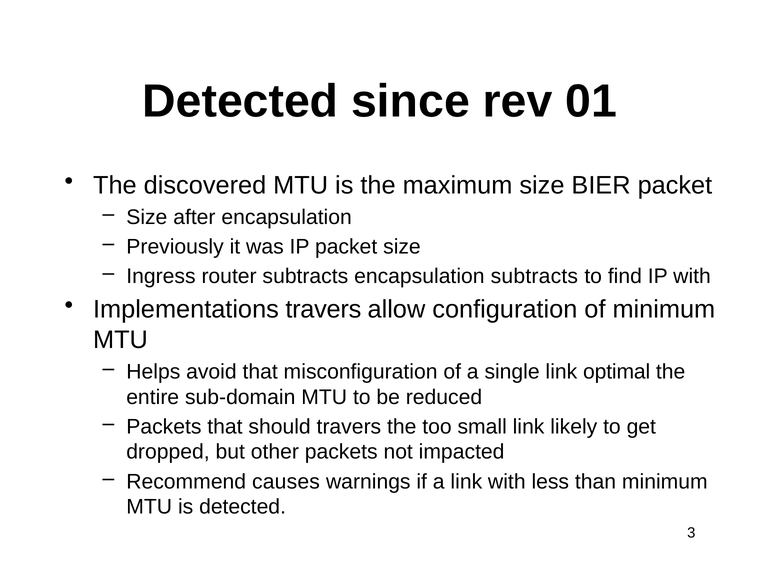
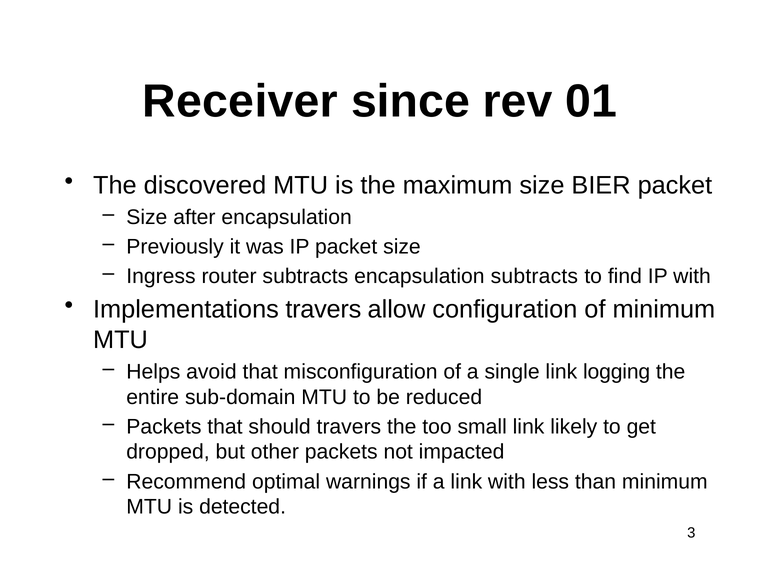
Detected: Detected -> Receiver (240, 101)
optimal: optimal -> logging (617, 372)
causes: causes -> optimal (286, 482)
